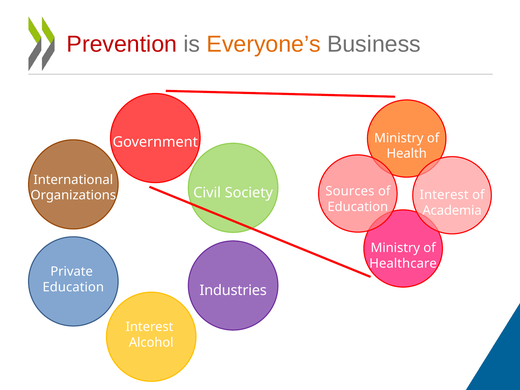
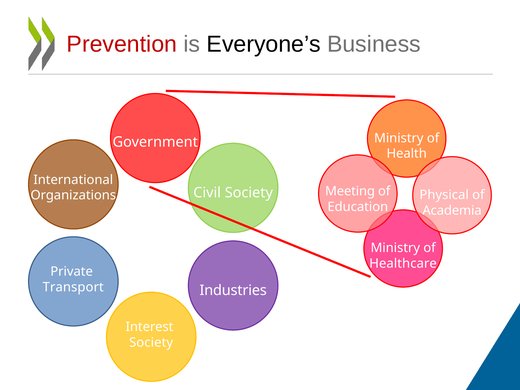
Everyone’s colour: orange -> black (264, 44)
Sources: Sources -> Meeting (350, 191)
Interest: Interest -> Physical (444, 195)
Education: Education -> Transport (73, 287)
Alcohol: Alcohol -> Society (151, 343)
